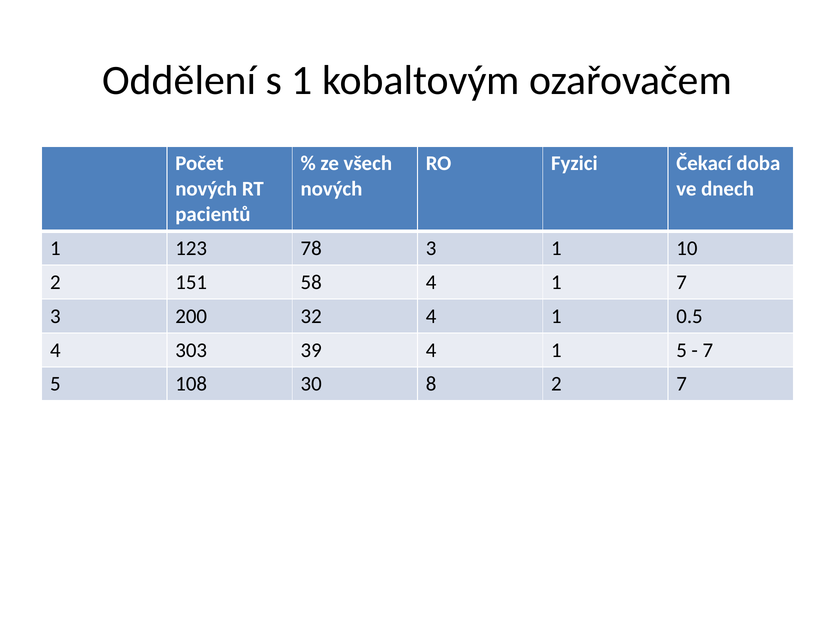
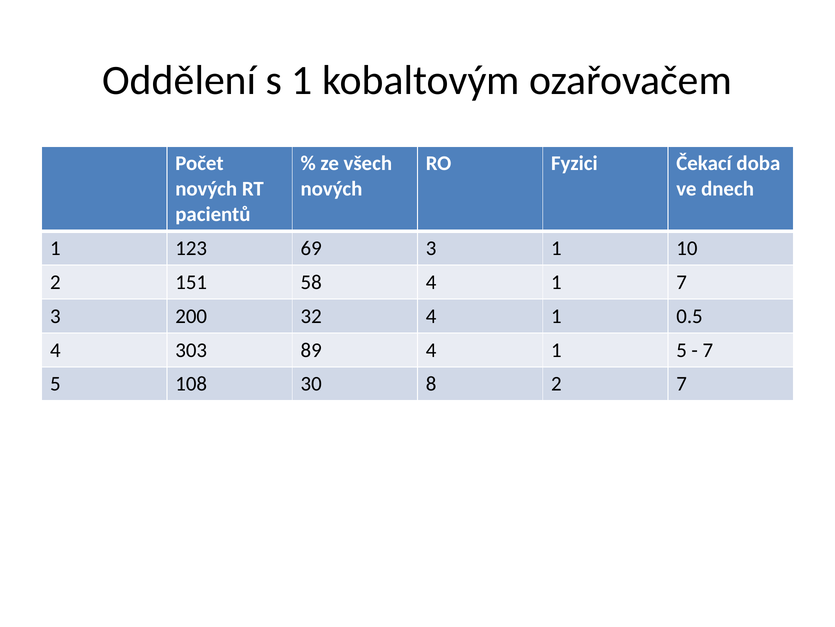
78: 78 -> 69 (311, 248)
39: 39 -> 89 (311, 350)
